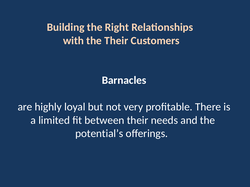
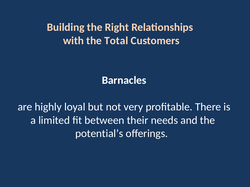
the Their: Their -> Total (116, 41)
